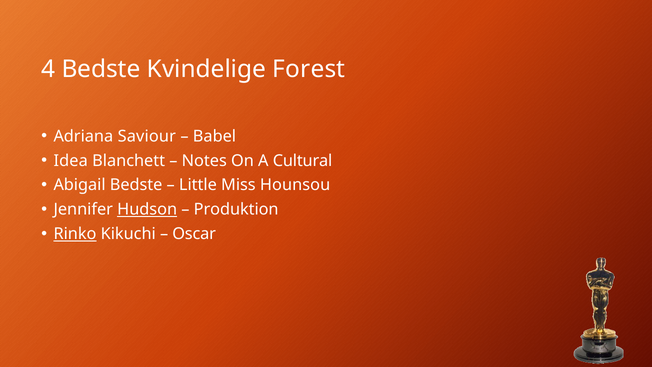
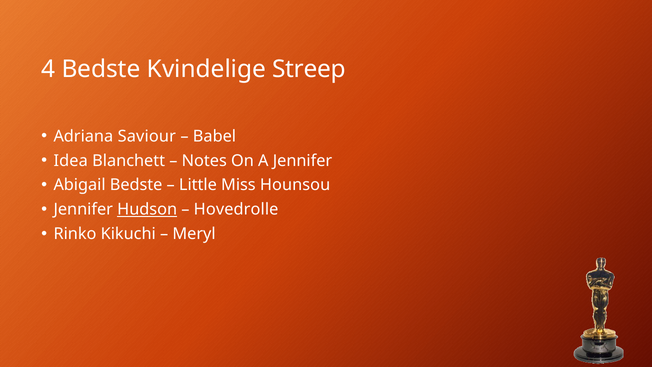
Forest: Forest -> Streep (309, 69)
A Cultural: Cultural -> Jennifer (302, 161)
Produktion: Produktion -> Hovedrolle (236, 209)
Rinko underline: present -> none (75, 234)
Oscar: Oscar -> Meryl (194, 234)
